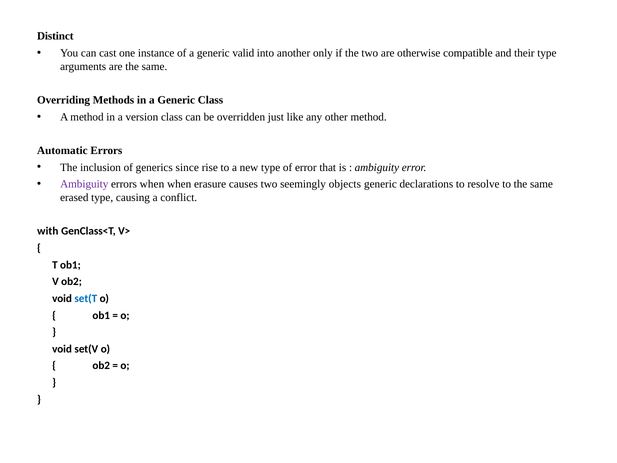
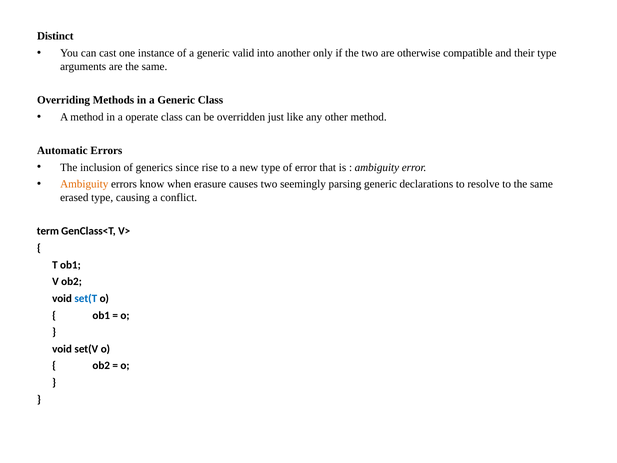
version: version -> operate (142, 117)
Ambiguity colour: purple -> orange (84, 184)
errors when: when -> know (152, 184)
objects: objects -> parsing (345, 184)
with: with -> term (48, 231)
